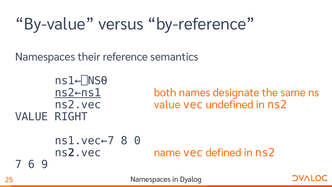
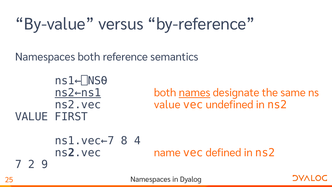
Namespaces their: their -> both (89, 57)
names underline: none -> present (195, 93)
RIGHT: RIGHT -> FIRST (71, 117)
0: 0 -> 4 (137, 140)
6: 6 -> 2 (32, 164)
